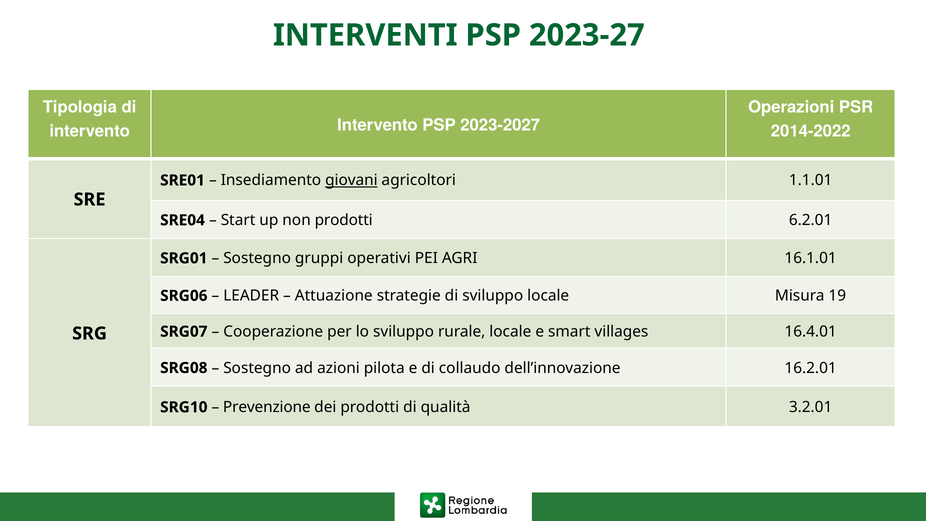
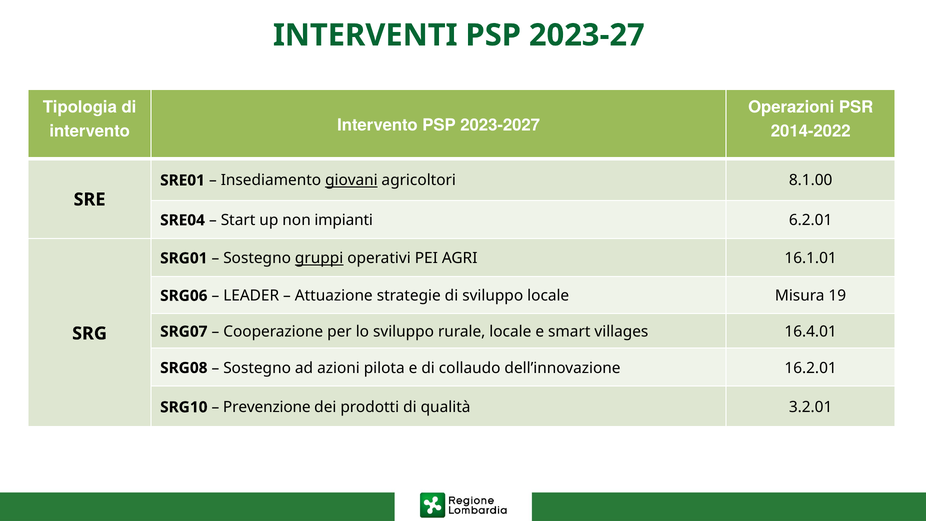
1.1.01: 1.1.01 -> 8.1.00 (811, 180)
non prodotti: prodotti -> impianti (344, 220)
gruppi underline: none -> present (319, 258)
